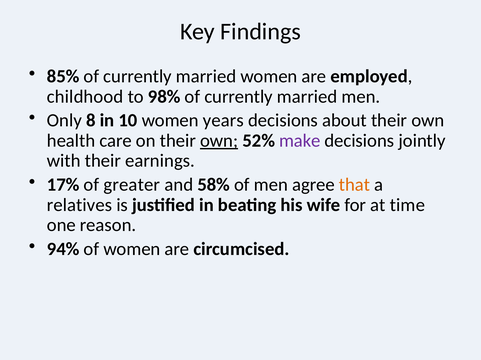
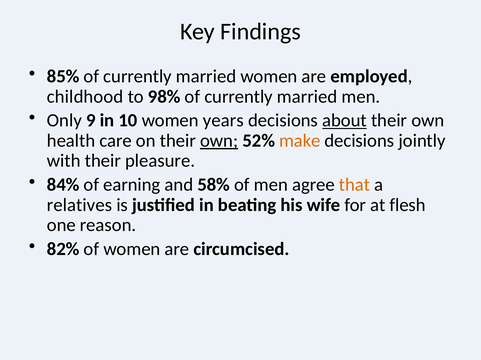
8: 8 -> 9 (91, 121)
about underline: none -> present (345, 121)
make colour: purple -> orange (300, 141)
earnings: earnings -> pleasure (160, 161)
17%: 17% -> 84% (63, 185)
greater: greater -> earning (132, 185)
time: time -> flesh (408, 205)
94%: 94% -> 82% (63, 249)
